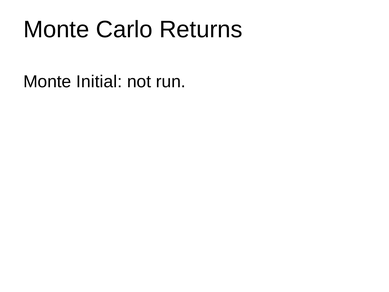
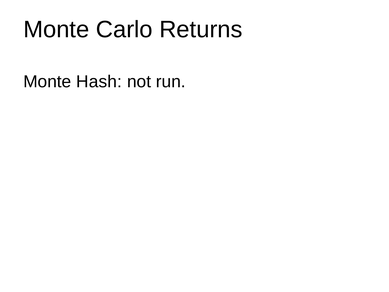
Initial: Initial -> Hash (99, 82)
